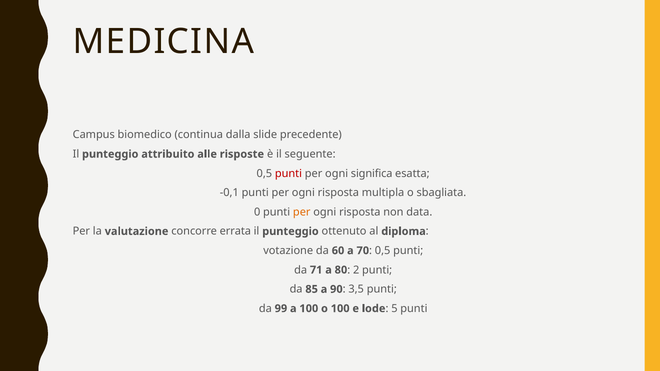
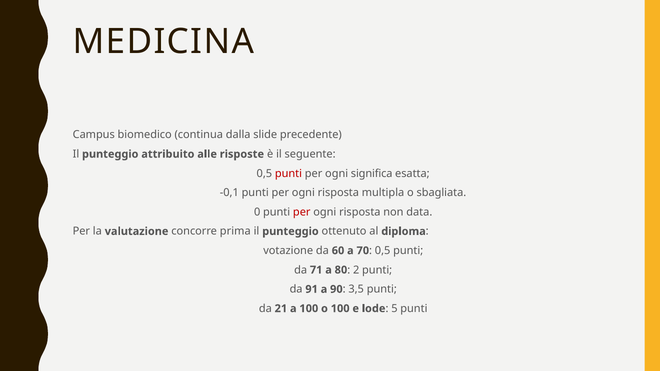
per colour: orange -> red (302, 212)
errata: errata -> prima (235, 231)
85: 85 -> 91 (312, 289)
99: 99 -> 21 (281, 309)
